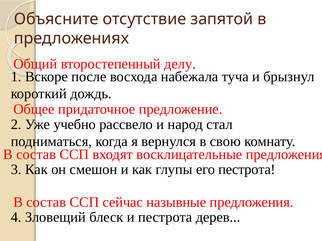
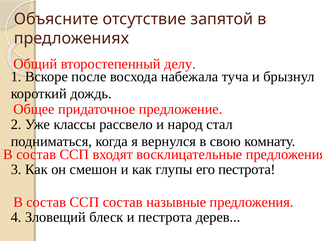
учебно: учебно -> классы (75, 125)
ССП сейчас: сейчас -> состав (123, 202)
